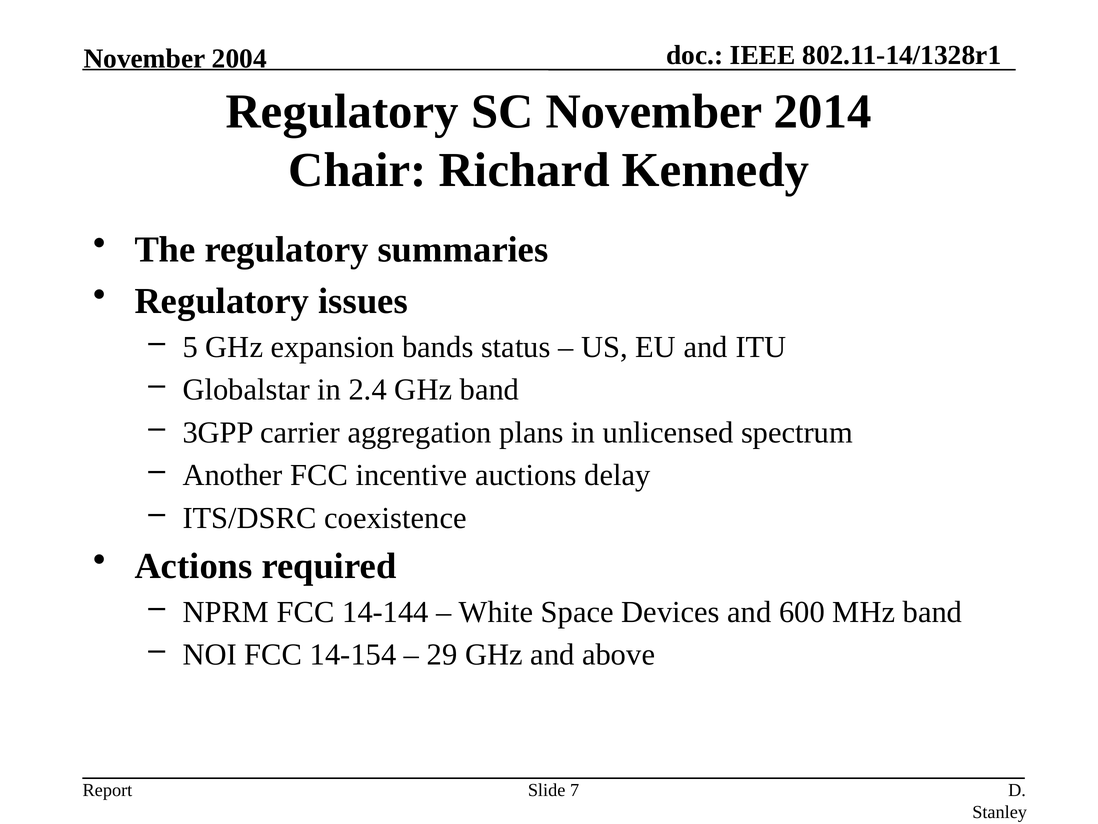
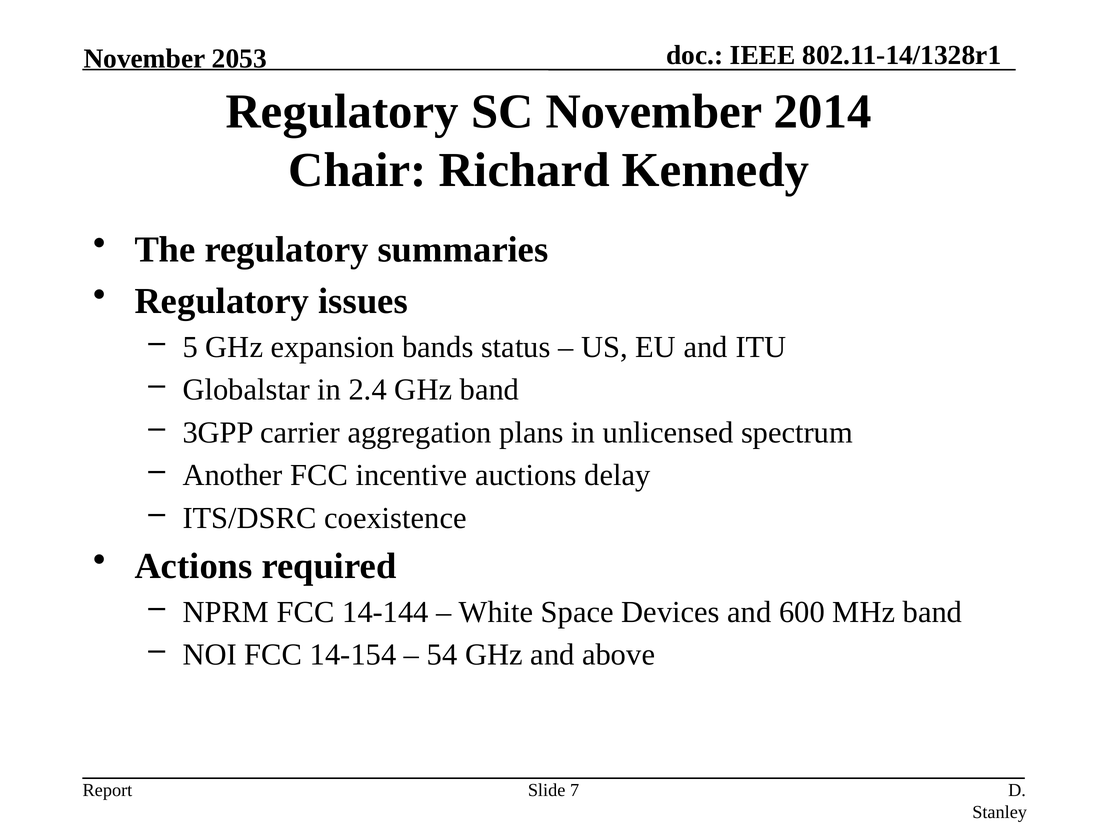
2004: 2004 -> 2053 (239, 59)
29: 29 -> 54 (442, 654)
